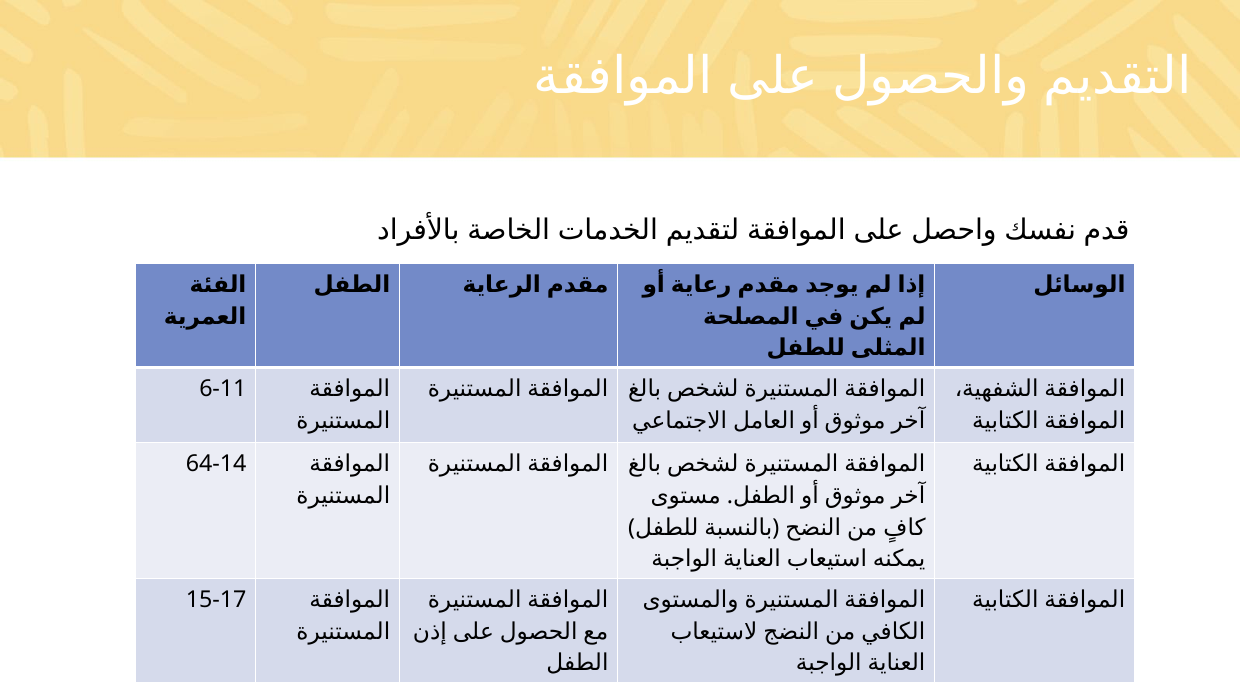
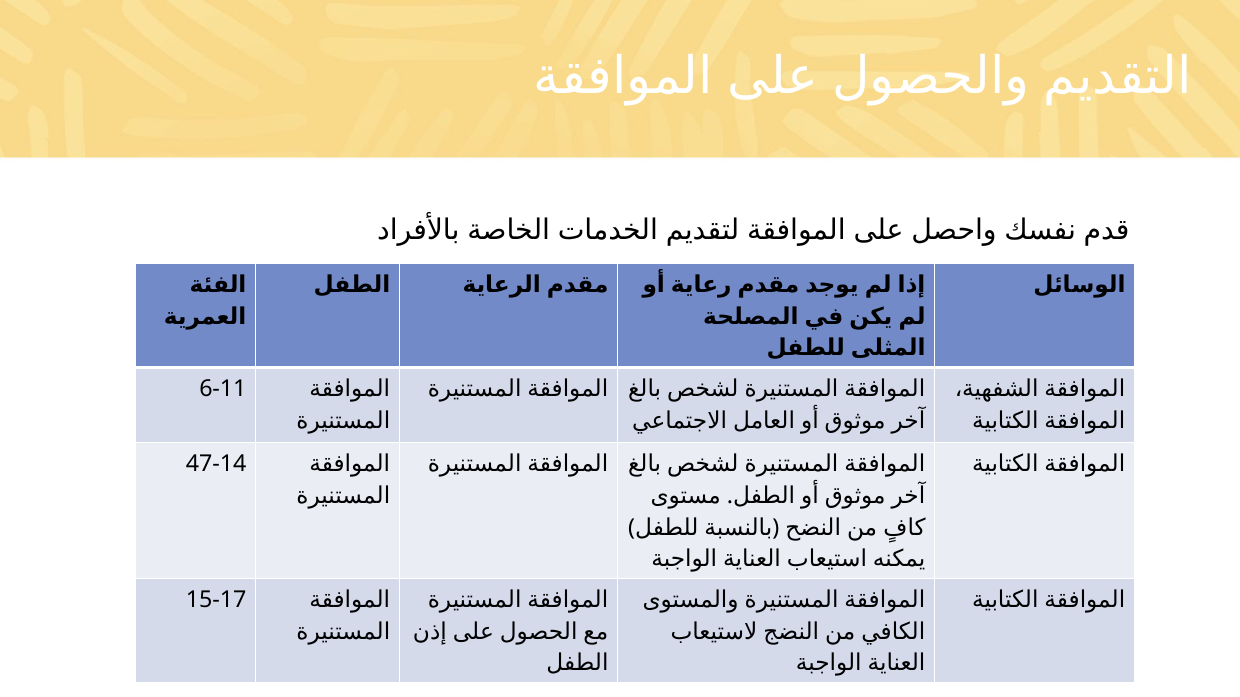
64-14: 64-14 -> 47-14 (216, 465)
